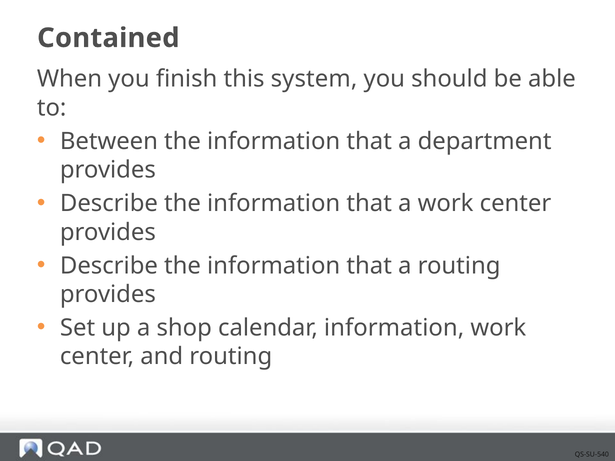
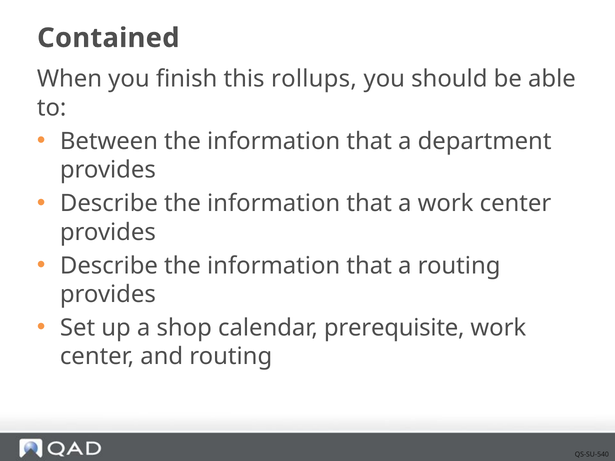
system: system -> rollups (314, 79)
calendar information: information -> prerequisite (394, 328)
